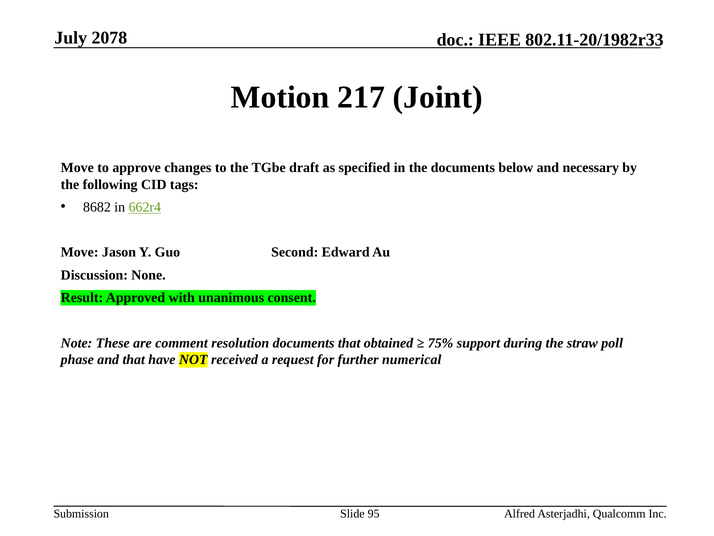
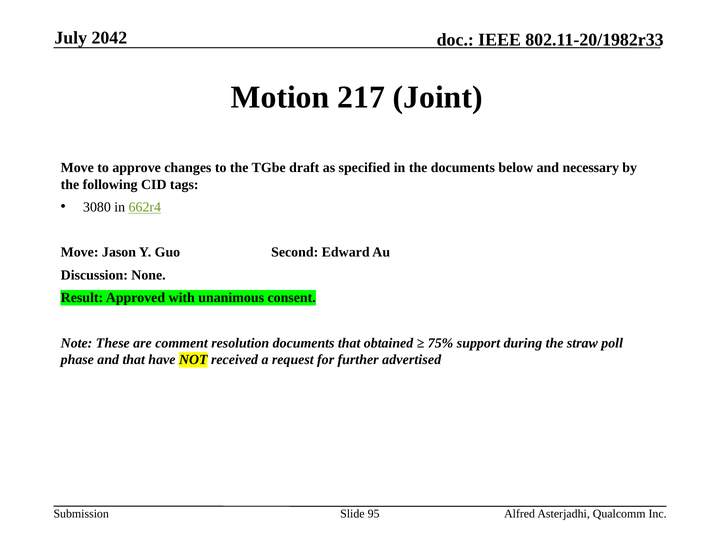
2078: 2078 -> 2042 (109, 38)
8682: 8682 -> 3080 (97, 207)
numerical: numerical -> advertised (412, 359)
